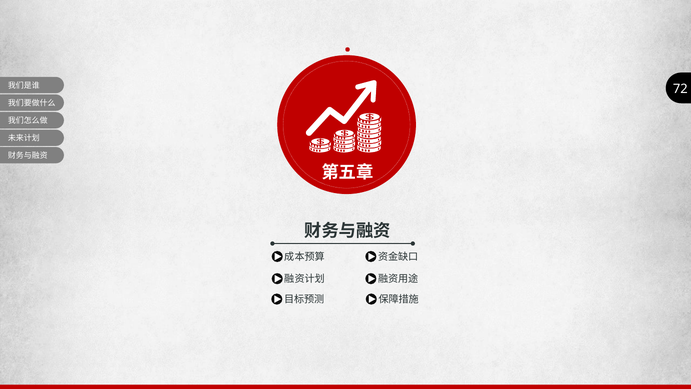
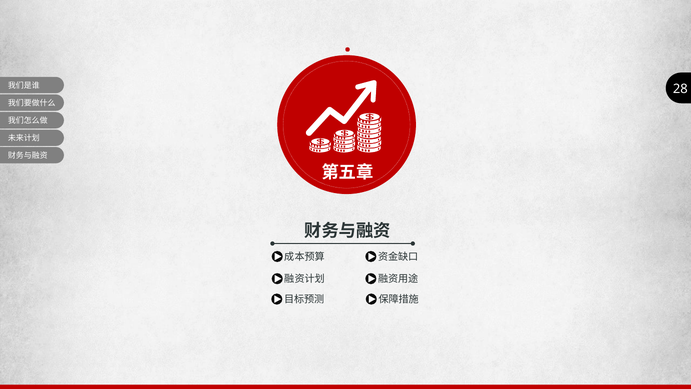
72: 72 -> 28 (680, 89)
